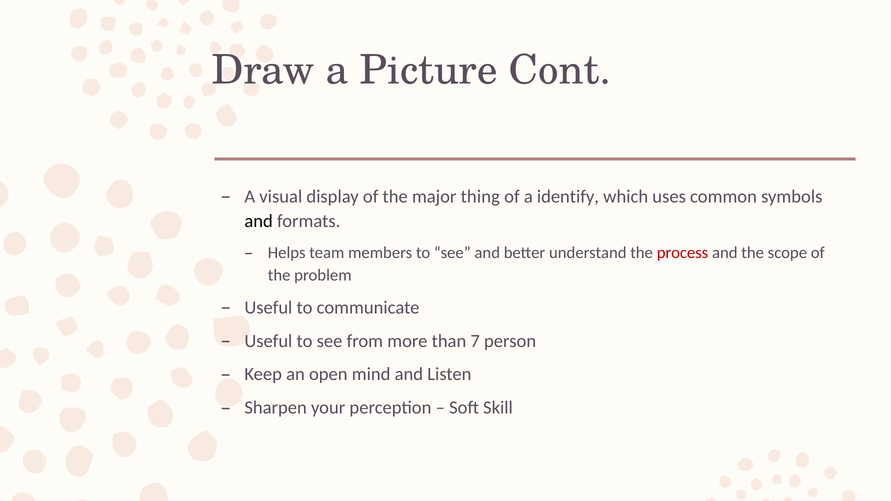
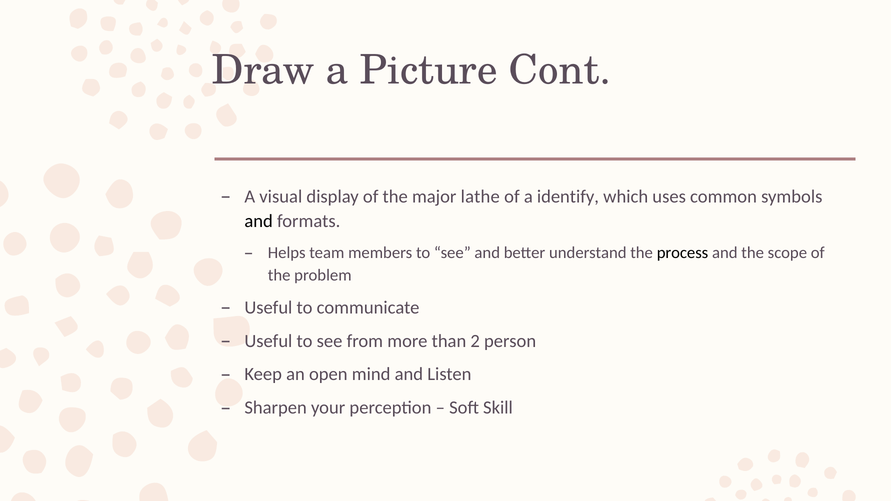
thing: thing -> lathe (480, 196)
process colour: red -> black (683, 253)
7: 7 -> 2 (475, 341)
